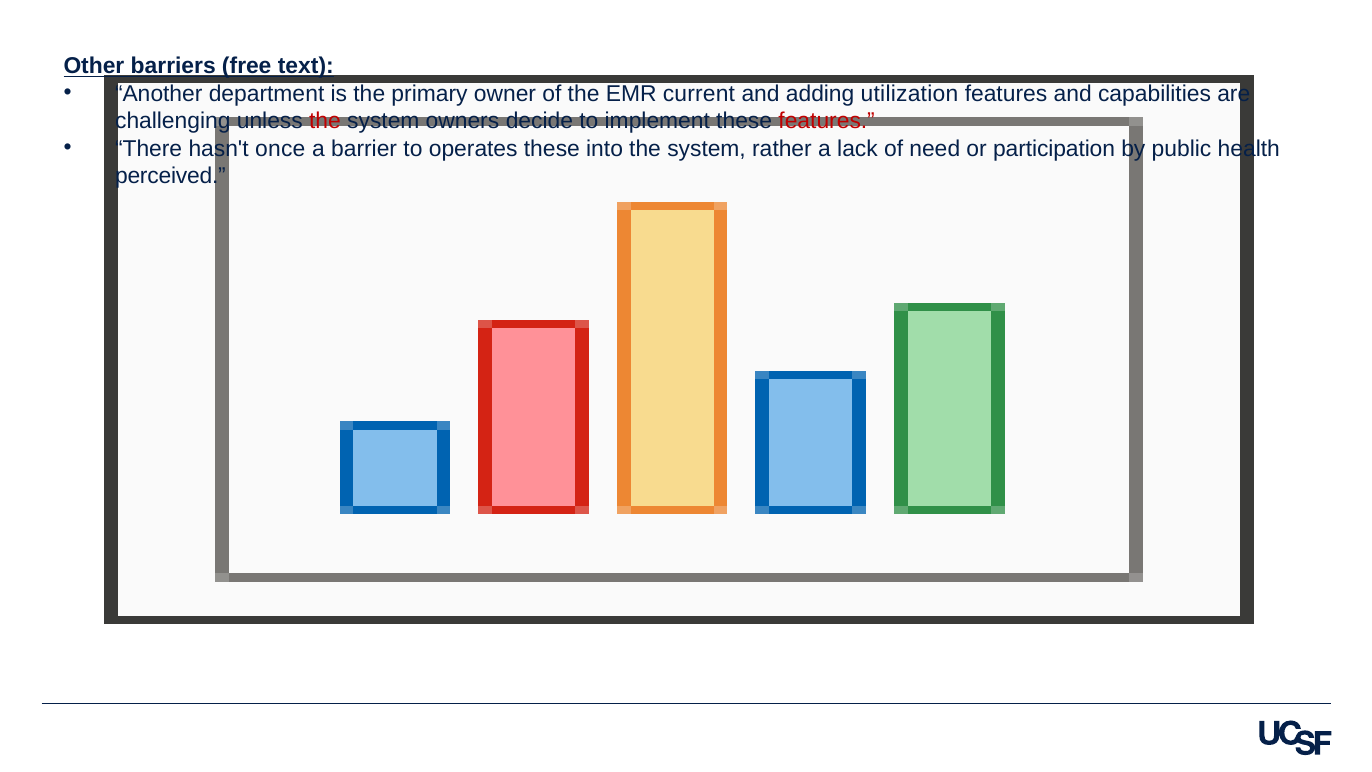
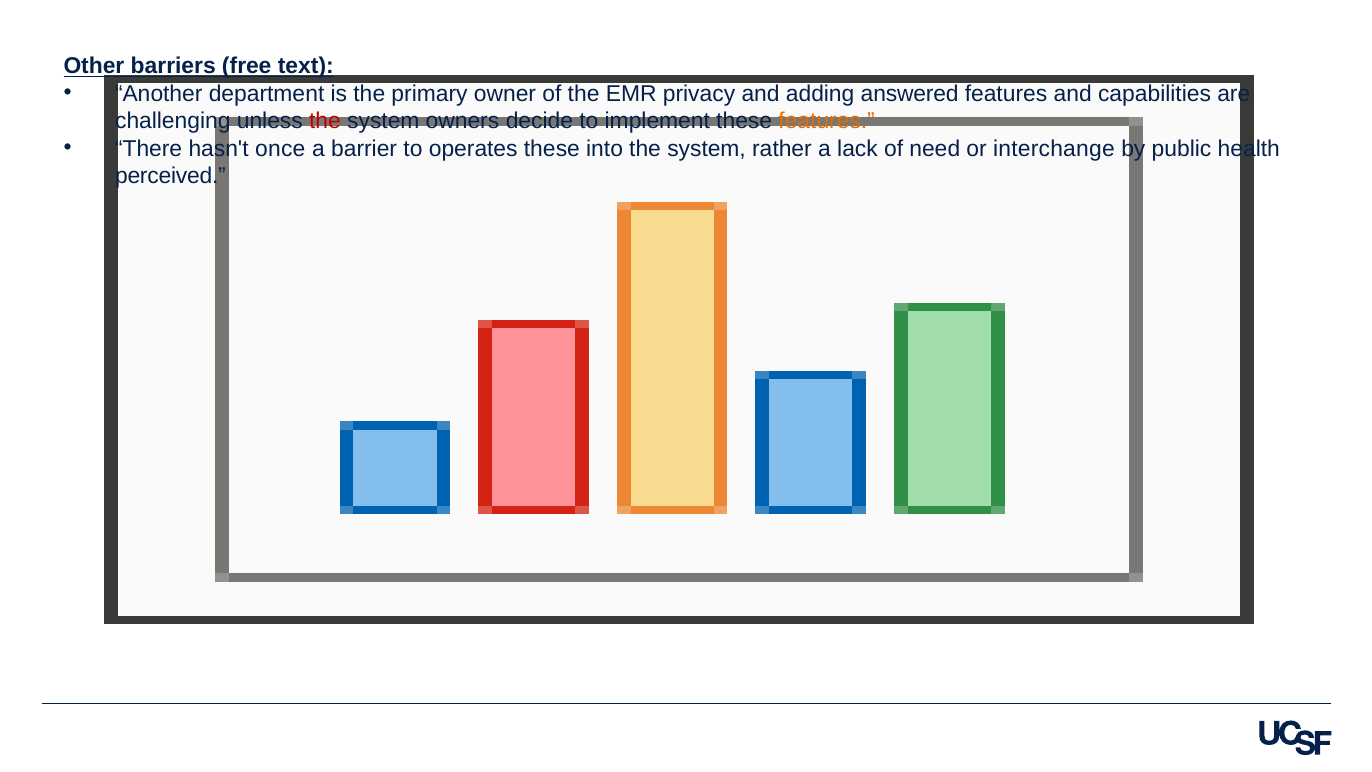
current: current -> privacy (699, 94)
utilization: utilization -> answered (910, 94)
features colour: red -> orange (827, 121)
participation: participation -> interchange (1054, 148)
